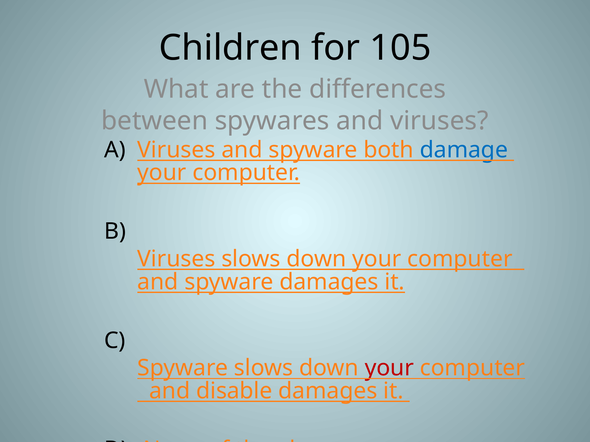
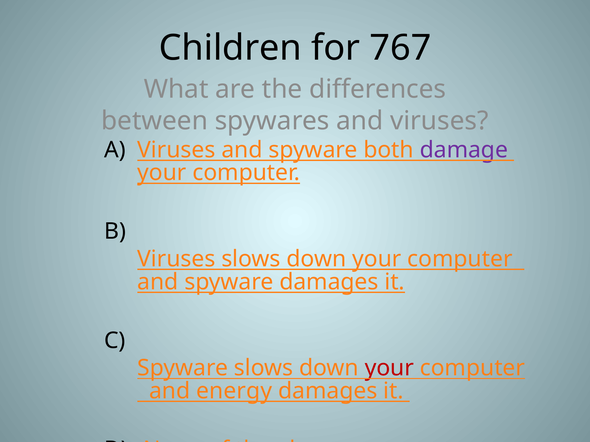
105: 105 -> 767 (400, 48)
damage colour: blue -> purple (464, 150)
disable: disable -> energy (234, 391)
